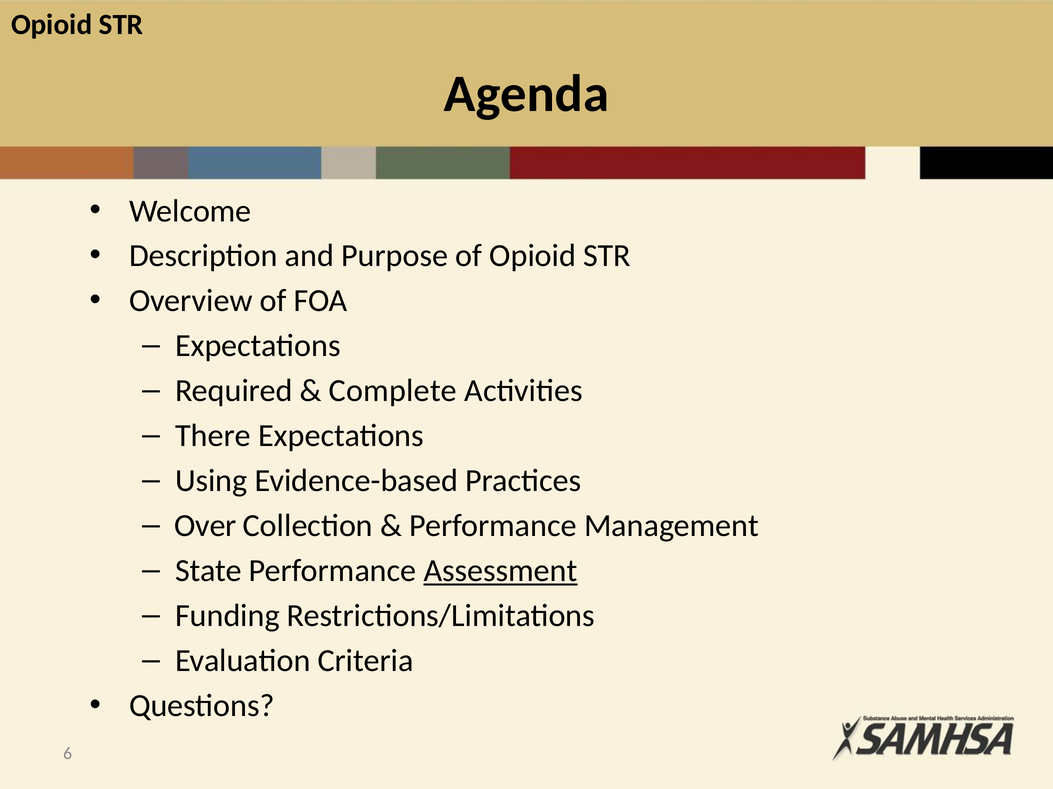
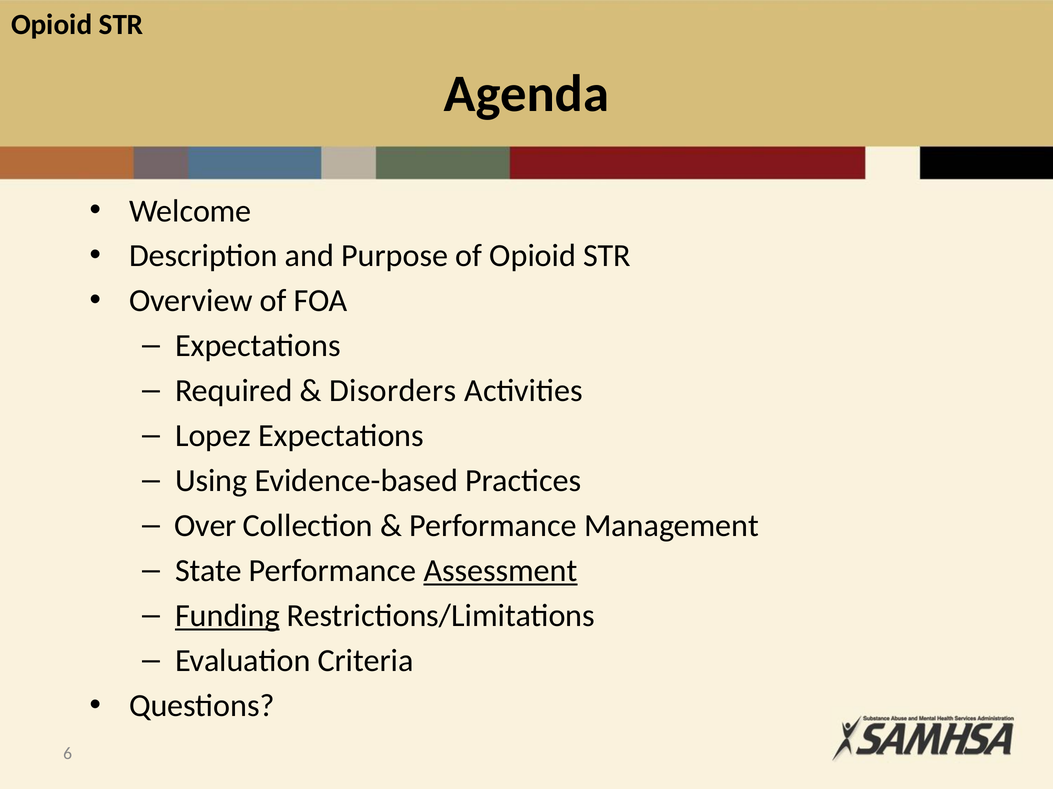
Complete: Complete -> Disorders (393, 391)
There: There -> Lopez (213, 436)
Funding underline: none -> present (227, 616)
